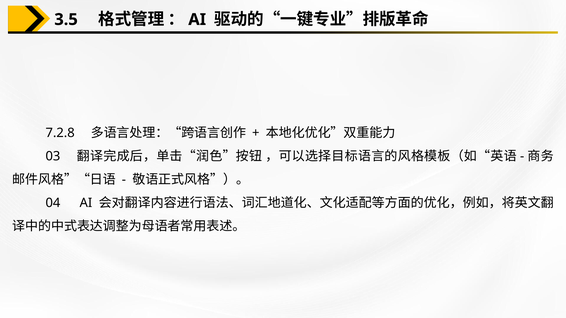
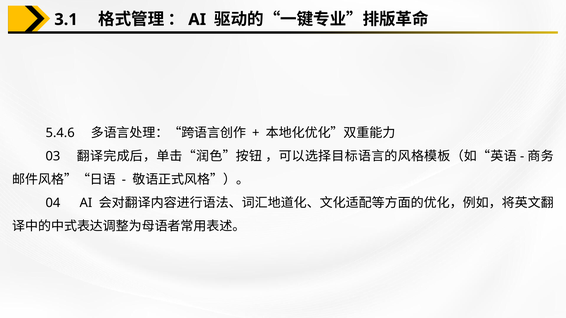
3.5: 3.5 -> 3.1 (66, 20)
7.2.8: 7.2.8 -> 5.4.6 (60, 133)
